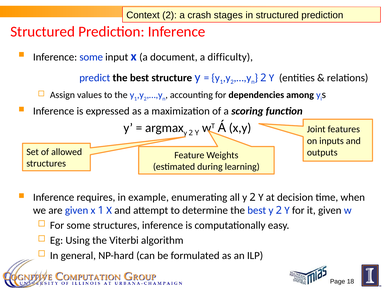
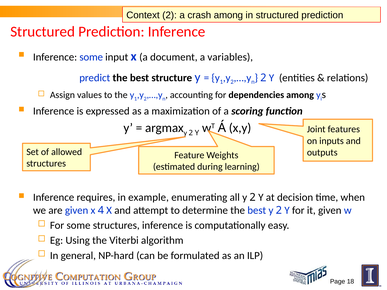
crash stages: stages -> among (228, 15)
difficulty: difficulty -> variables (230, 57)
x 1: 1 -> 4 (101, 210)
